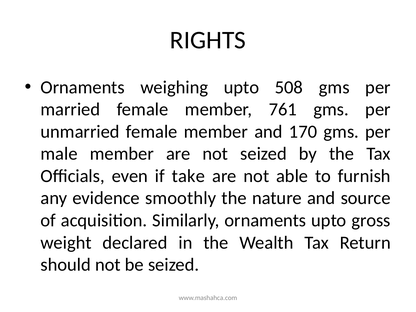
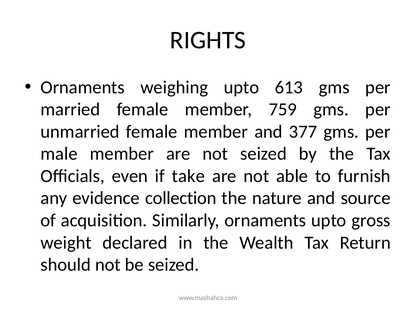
508: 508 -> 613 (289, 87)
761: 761 -> 759 (283, 109)
170: 170 -> 377 (303, 132)
smoothly: smoothly -> collection (181, 198)
